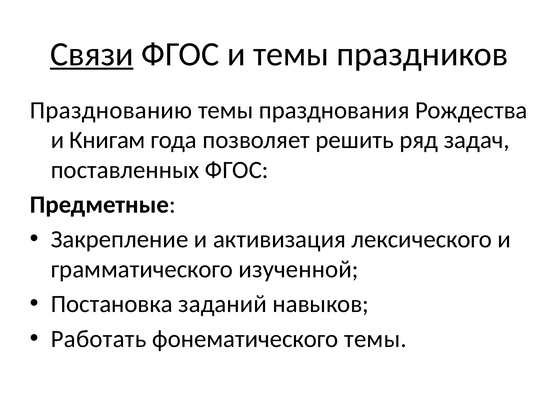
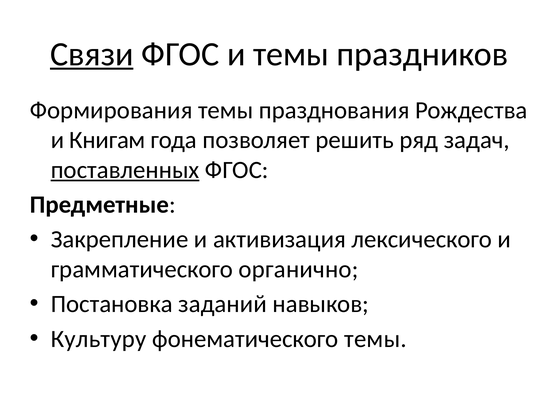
Празднованию: Празднованию -> Формирования (111, 110)
поставленных underline: none -> present (125, 170)
изученной: изученной -> органично (299, 269)
Работать: Работать -> Культуру (99, 339)
